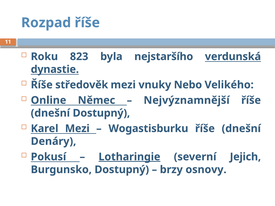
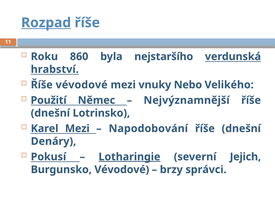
Rozpad underline: none -> present (46, 23)
823: 823 -> 860 (79, 57)
dynastie: dynastie -> hrabství (55, 69)
Říše středověk: středověk -> vévodové (82, 85)
Online: Online -> Použití (49, 100)
dnešní Dostupný: Dostupný -> Lotrinsko (101, 113)
Wogastisburku: Wogastisburku -> Napodobování (148, 129)
Burgunsko Dostupný: Dostupný -> Vévodové (122, 170)
osnovy: osnovy -> správci (206, 170)
